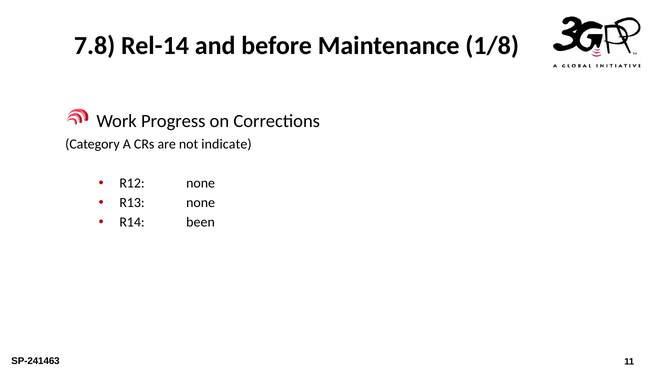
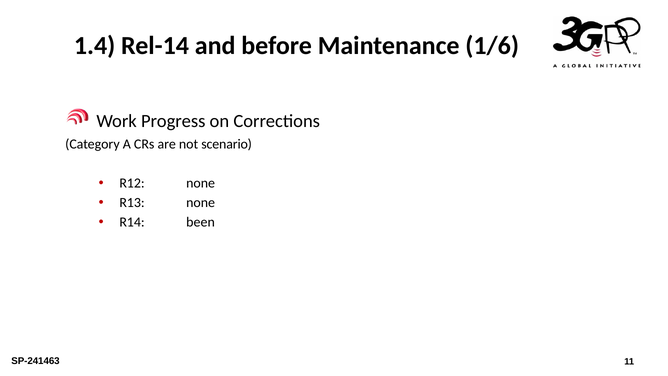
7.8: 7.8 -> 1.4 (95, 46)
1/8: 1/8 -> 1/6 (492, 46)
indicate: indicate -> scenario (227, 144)
